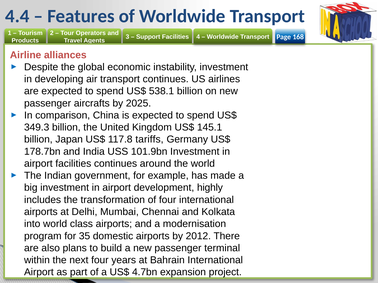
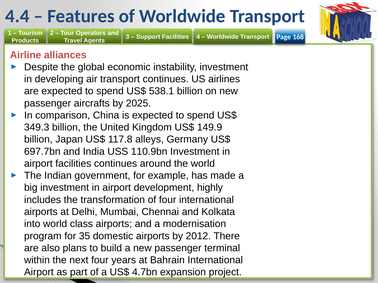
145.1: 145.1 -> 149.9 (210, 128)
tariffs: tariffs -> alleys (150, 140)
178.7bn: 178.7bn -> 697.7bn (42, 152)
101.9bn: 101.9bn -> 110.9bn (149, 152)
